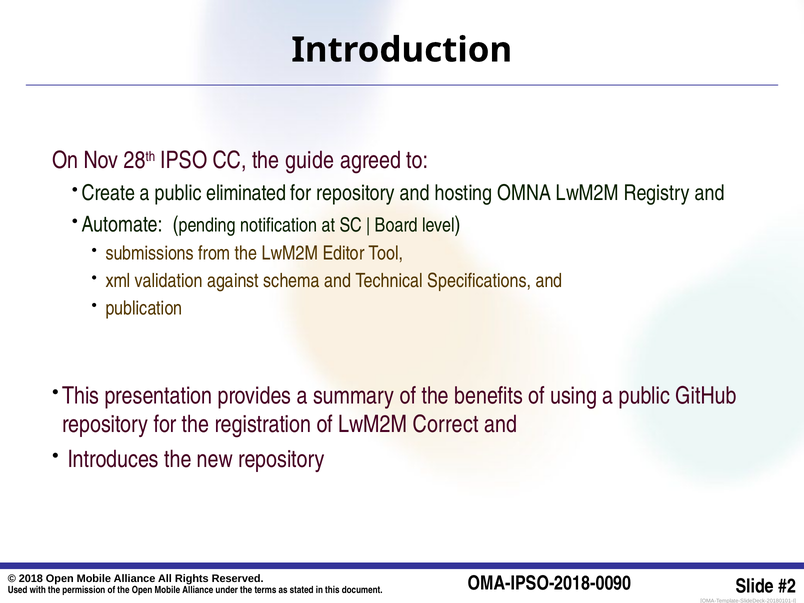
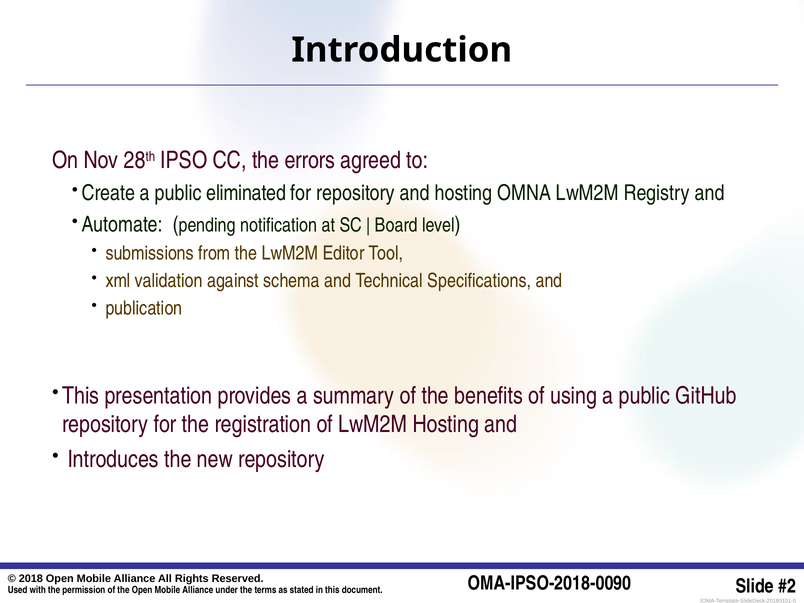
guide: guide -> errors (310, 160)
LwM2M Correct: Correct -> Hosting (446, 425)
